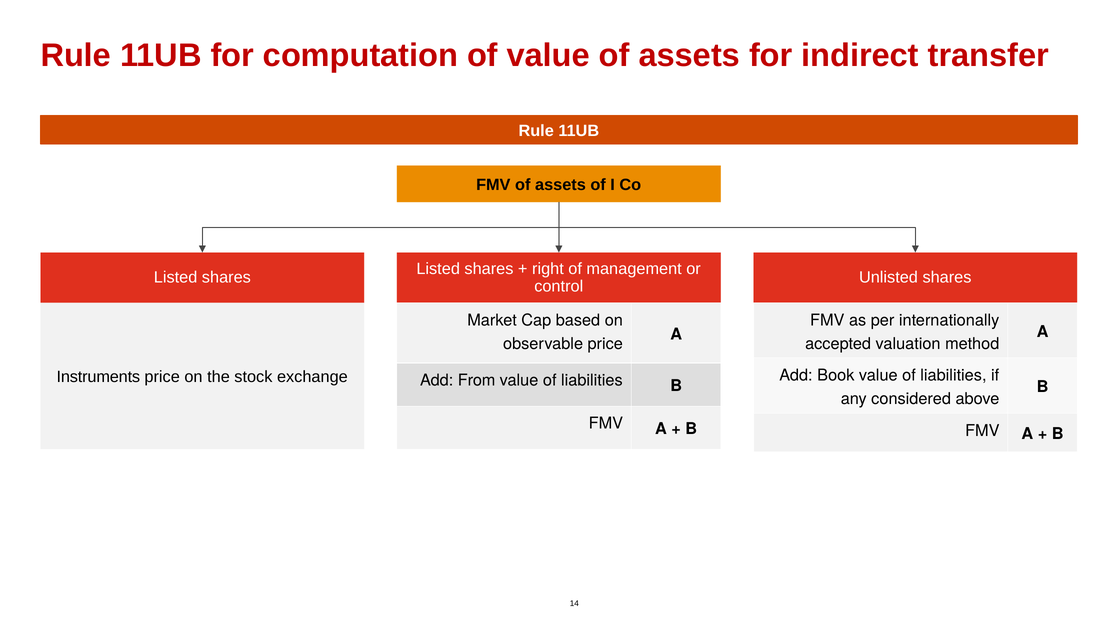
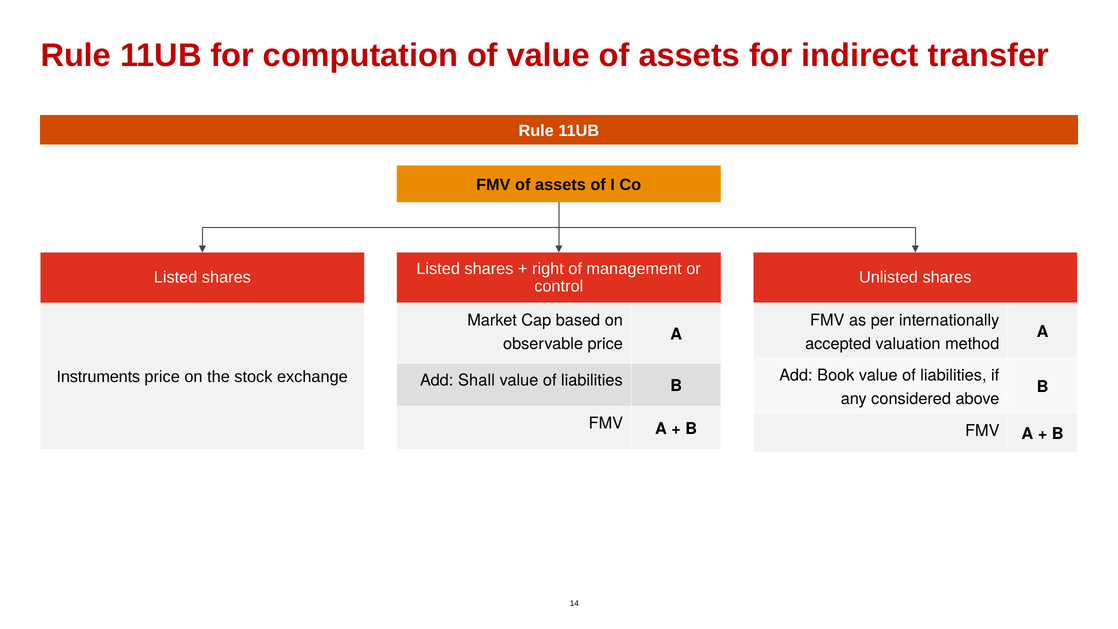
From: From -> Shall (476, 380)
